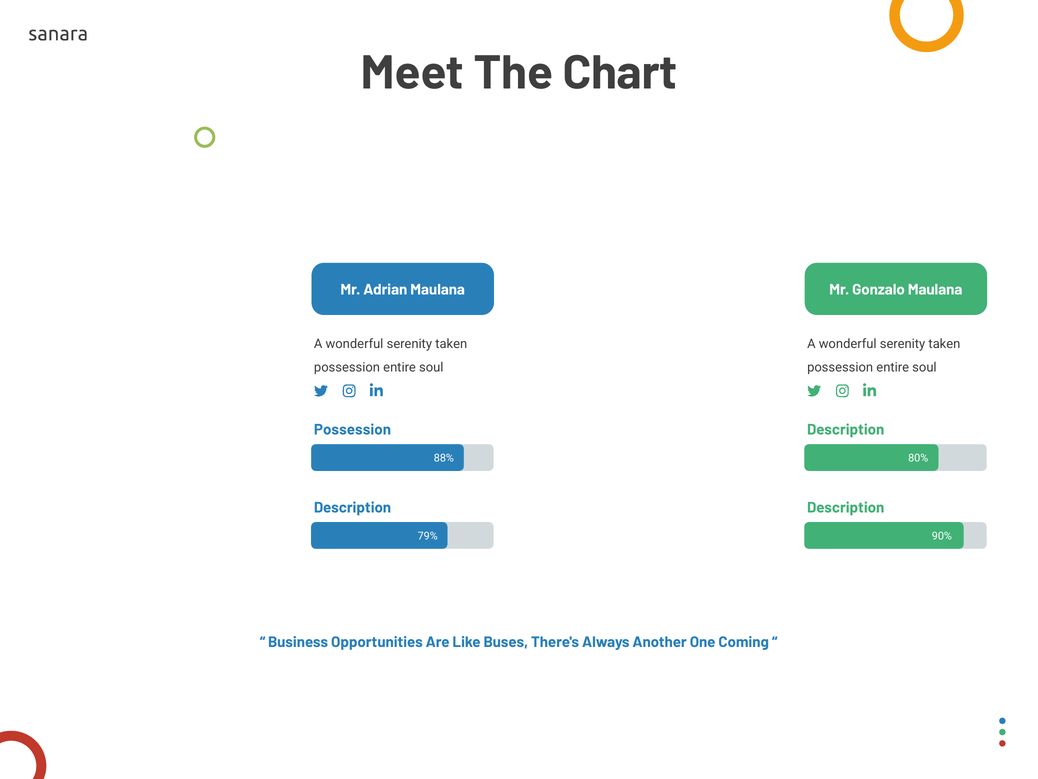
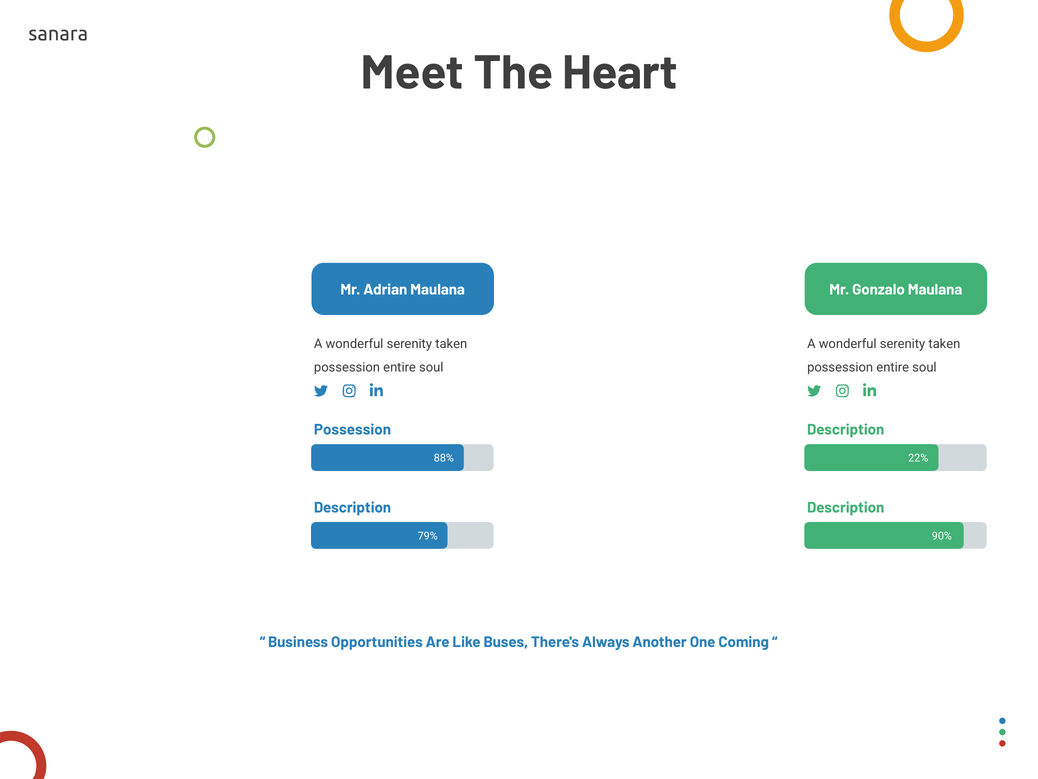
Chart: Chart -> Heart (620, 73)
80%: 80% -> 22% (918, 458)
